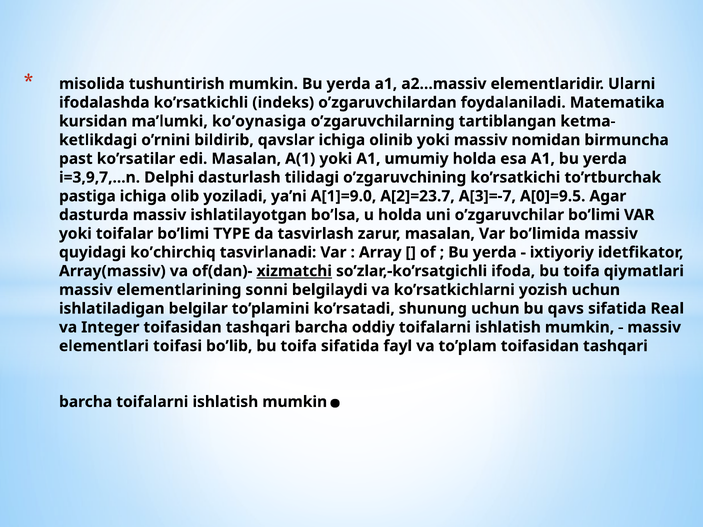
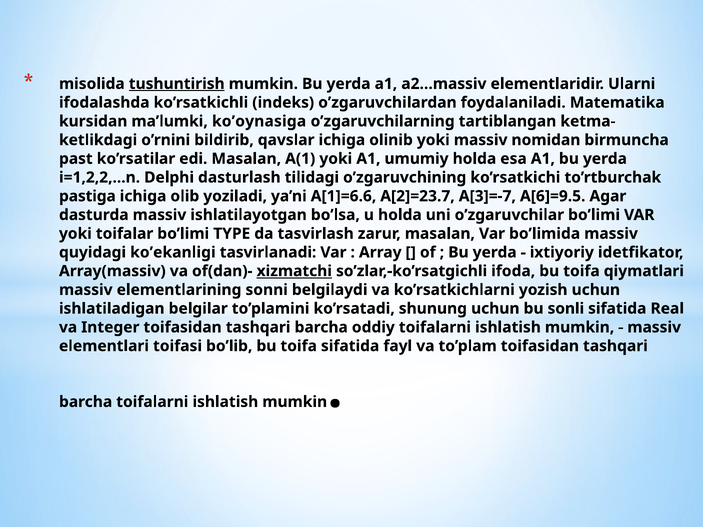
tushuntirish underline: none -> present (177, 84)
i=3,9,7,...n: i=3,9,7,...n -> i=1,2,2,...n (100, 178)
A[1]=9.0: A[1]=9.0 -> A[1]=6.6 (344, 196)
A[0]=9.5: A[0]=9.5 -> A[6]=9.5 (553, 196)
ko’chirchiq: ko’chirchiq -> ko’ekanligi (173, 252)
qavs: qavs -> sonli (566, 309)
